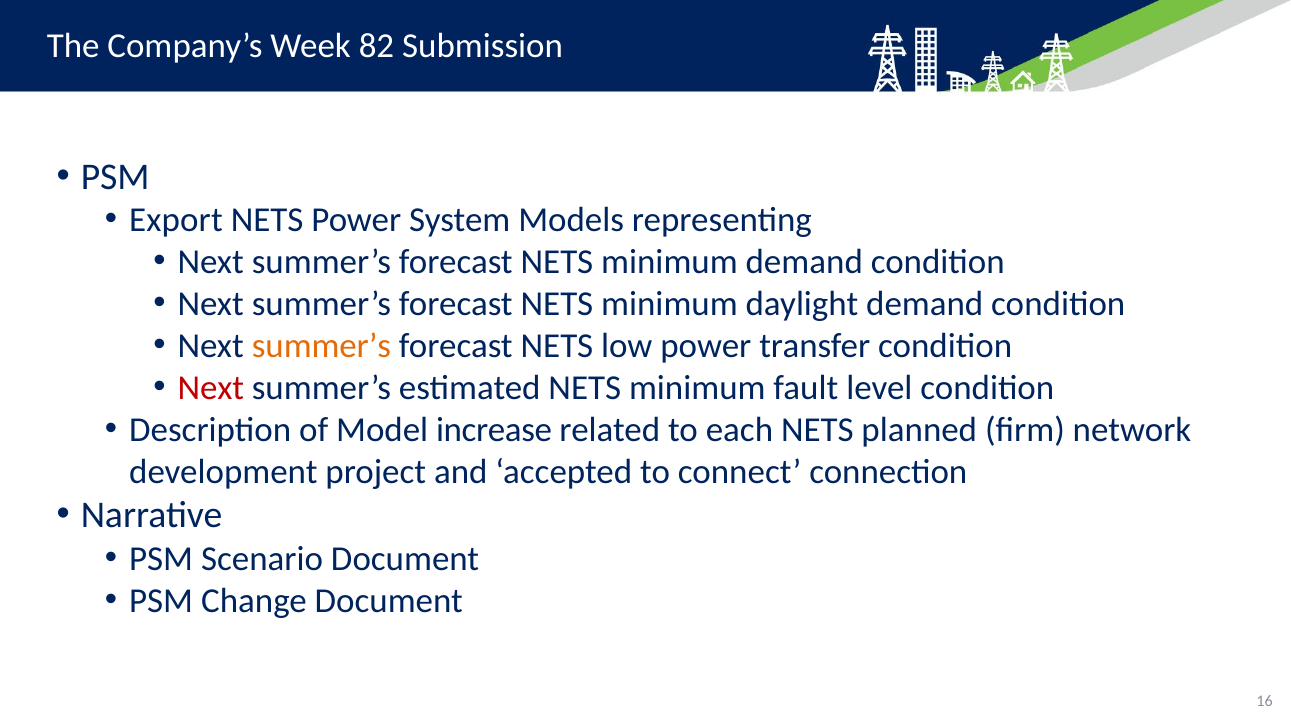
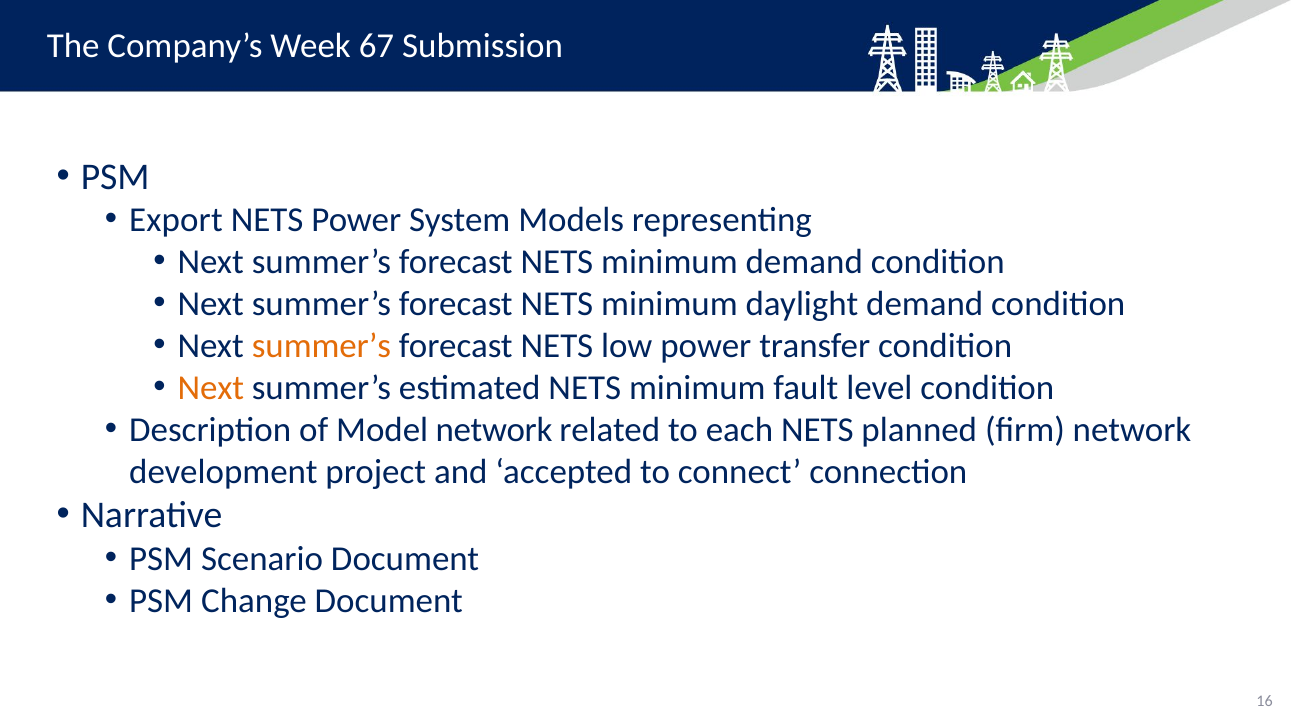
82: 82 -> 67 (376, 46)
Next colour: red -> orange (211, 388)
Model increase: increase -> network (494, 430)
